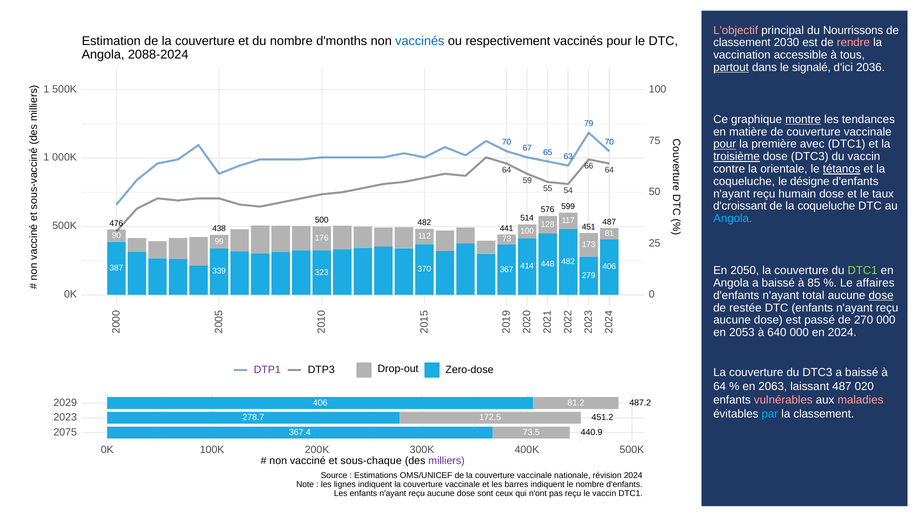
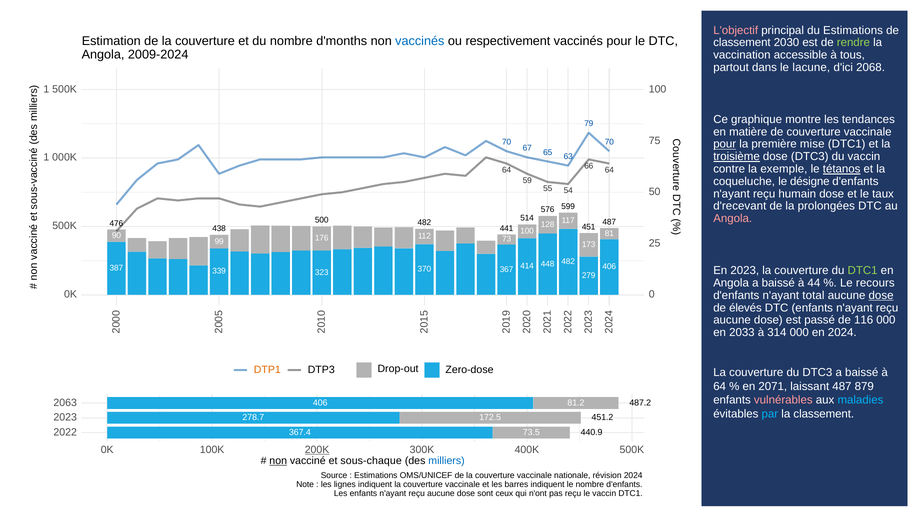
du Nourrissons: Nourrissons -> Estimations (853, 30)
rendre colour: pink -> light green (853, 43)
2088-2024: 2088-2024 -> 2009-2024 (158, 54)
partout underline: present -> none (731, 67)
signalé: signalé -> lacune (811, 67)
2036: 2036 -> 2068 (871, 67)
montre underline: present -> none (803, 119)
avec: avec -> mise (812, 144)
orientale: orientale -> exemple (784, 169)
d'croissant: d'croissant -> d'recevant (740, 206)
de la coqueluche: coqueluche -> prolongées (826, 206)
Angola colour: light blue -> pink (733, 219)
En 2050: 2050 -> 2023 (745, 270)
85: 85 -> 44 (814, 283)
affaires: affaires -> recours (875, 283)
restée: restée -> élevés (745, 308)
270: 270 -> 116 (864, 320)
2053: 2053 -> 2033 (742, 333)
640: 640 -> 314 (777, 333)
DTP1 colour: purple -> orange (267, 370)
2063: 2063 -> 2071 (773, 386)
020: 020 -> 879 (864, 386)
maladies colour: pink -> light blue (860, 400)
2029: 2029 -> 2063 (65, 403)
2075: 2075 -> 2022 (65, 432)
200K underline: none -> present (317, 450)
non underline: none -> present (278, 461)
milliers colour: purple -> blue (447, 461)
